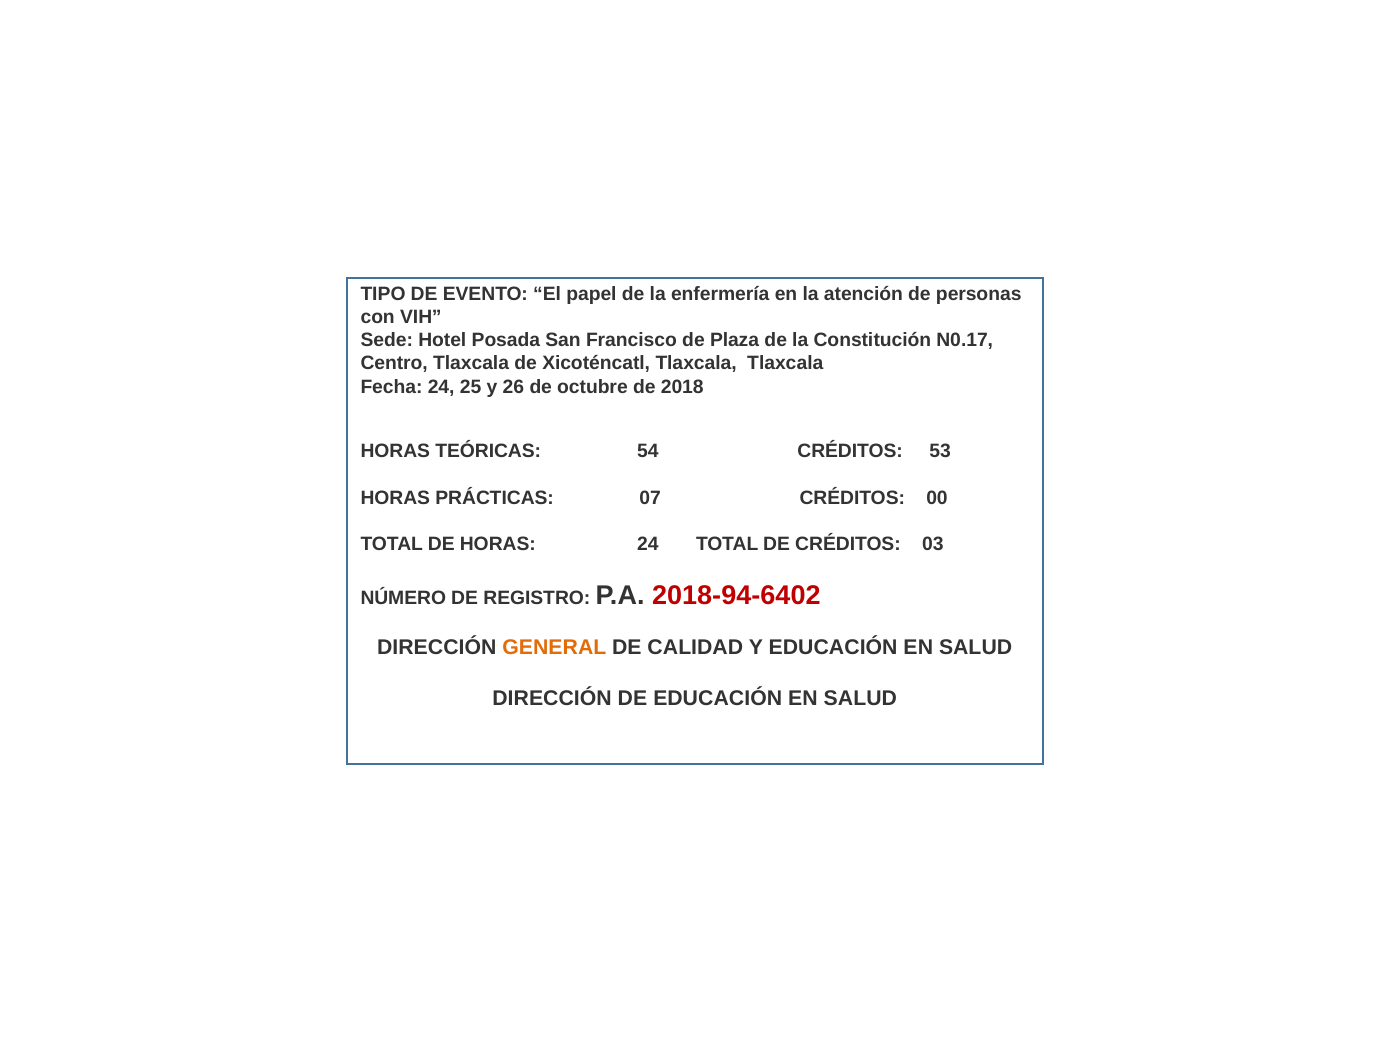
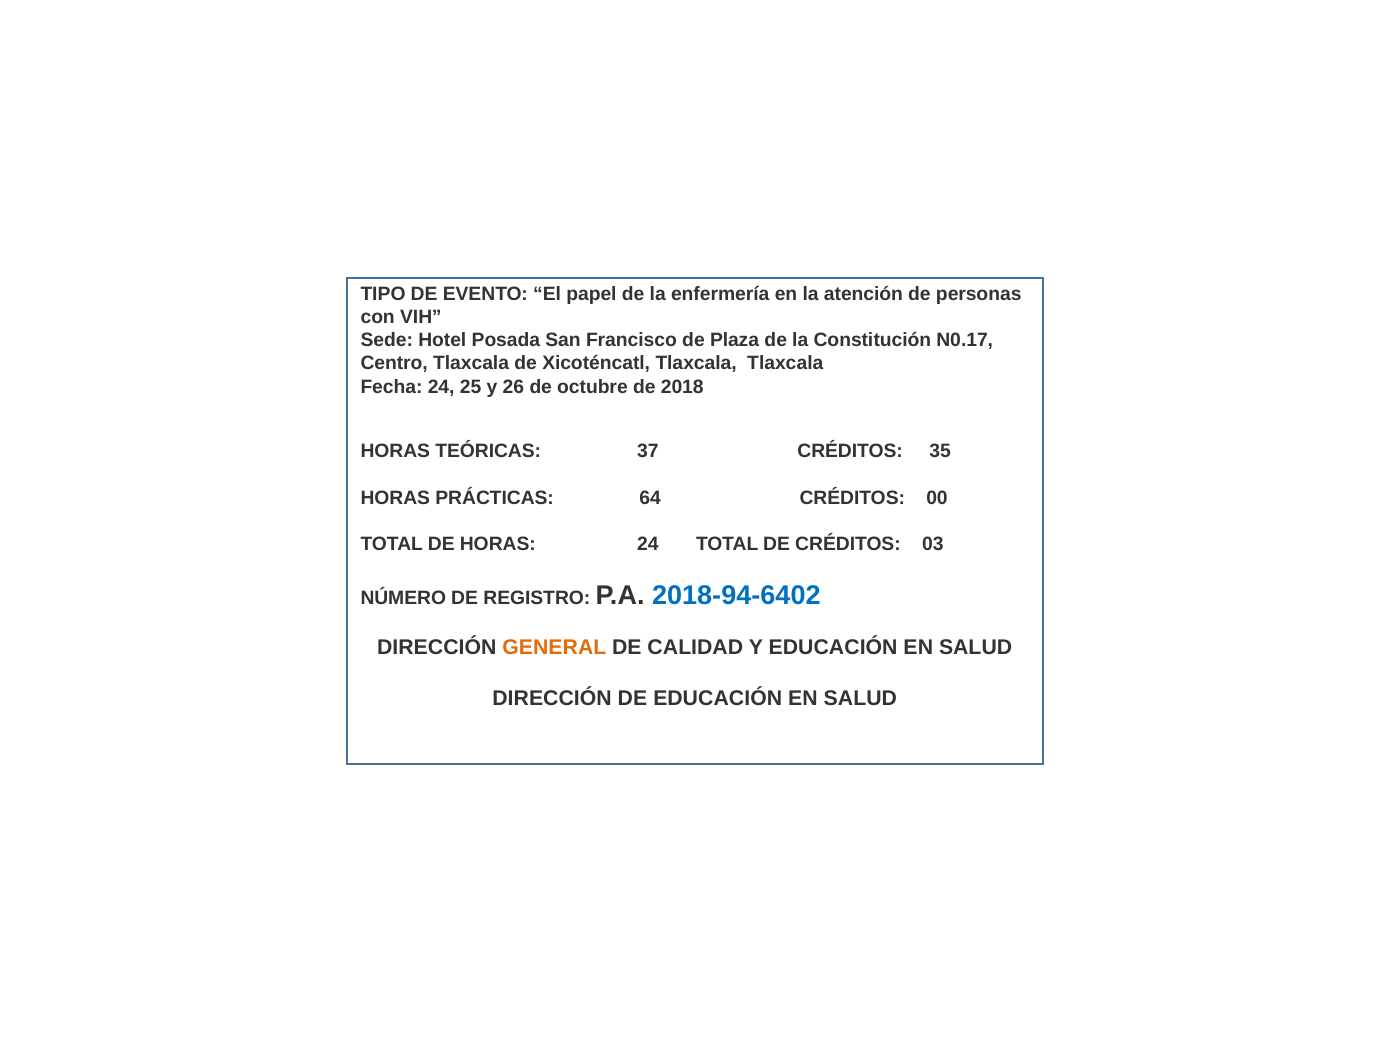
54: 54 -> 37 (648, 452)
53: 53 -> 35 (940, 452)
07: 07 -> 64 (650, 498)
2018-94-6402 colour: red -> blue (736, 596)
